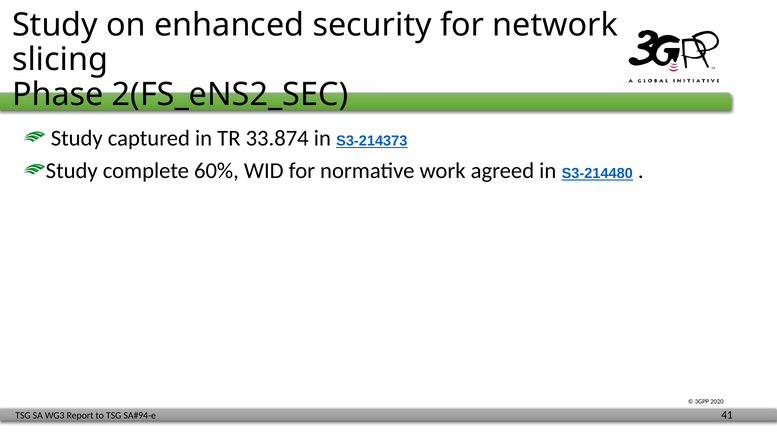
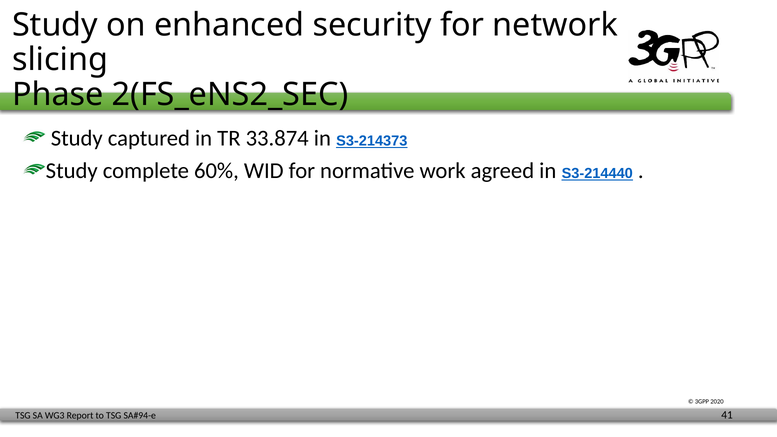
S3-214480: S3-214480 -> S3-214440 (597, 174)
